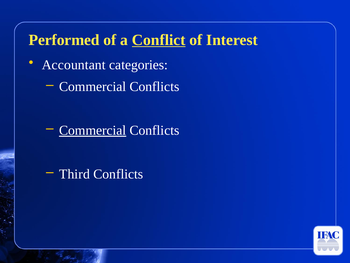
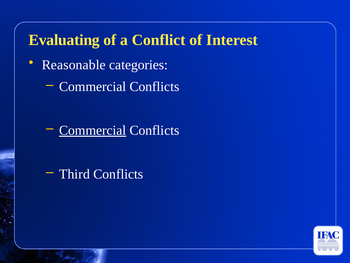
Performed: Performed -> Evaluating (64, 40)
Conflict underline: present -> none (159, 40)
Accountant: Accountant -> Reasonable (74, 65)
